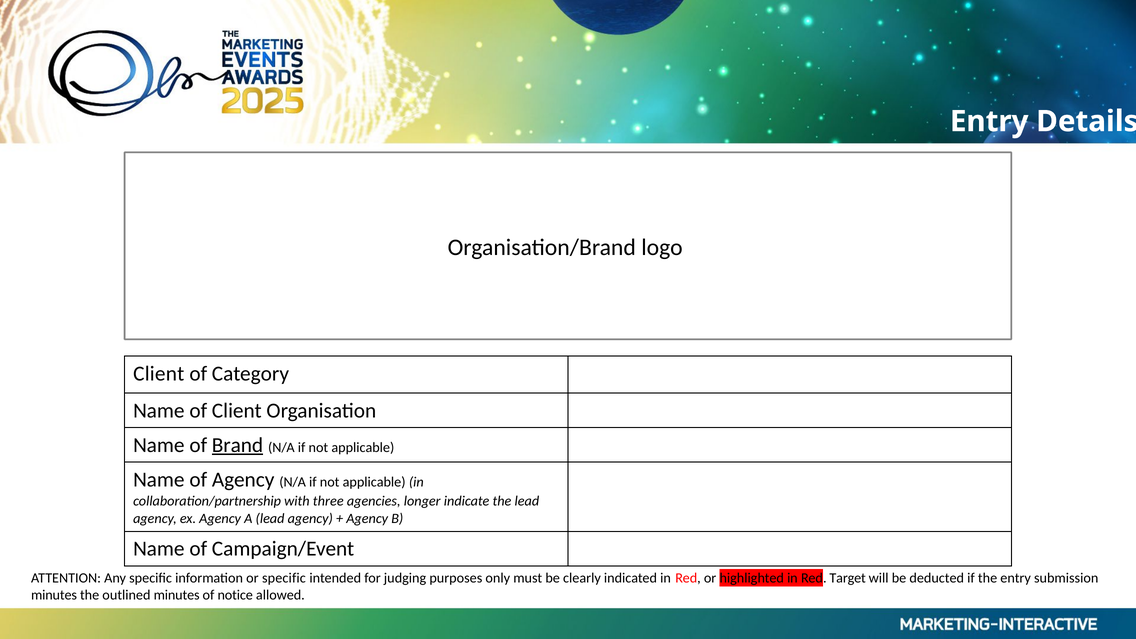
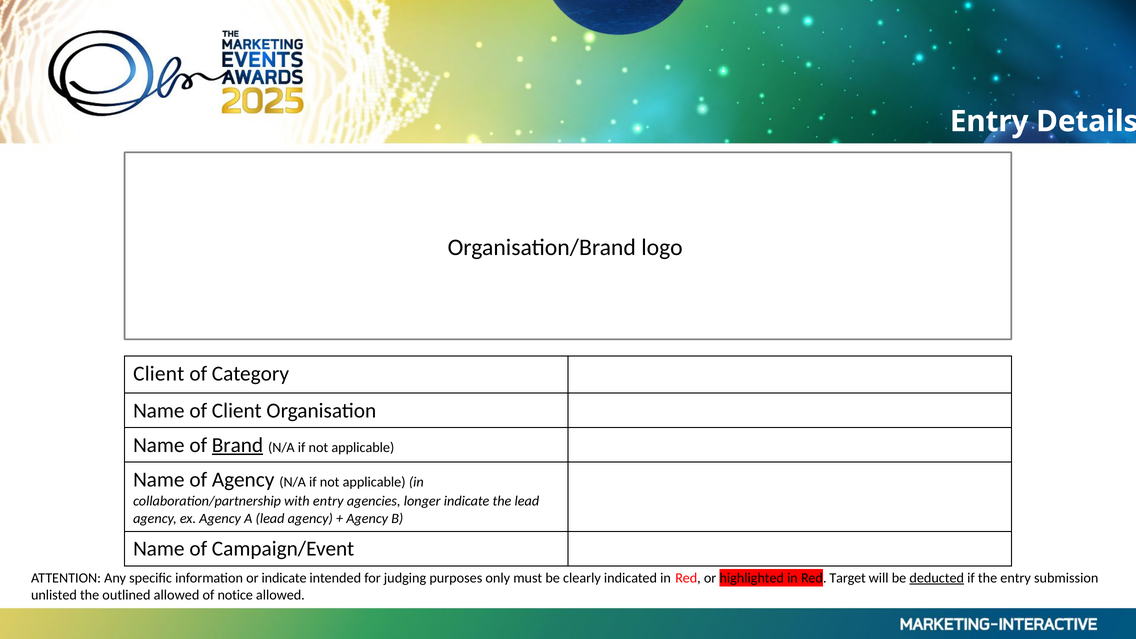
with three: three -> entry (328, 501)
or specific: specific -> indicate (284, 578)
deducted underline: none -> present (937, 578)
minutes: minutes -> unlisted (54, 595)
outlined minutes: minutes -> allowed (177, 595)
